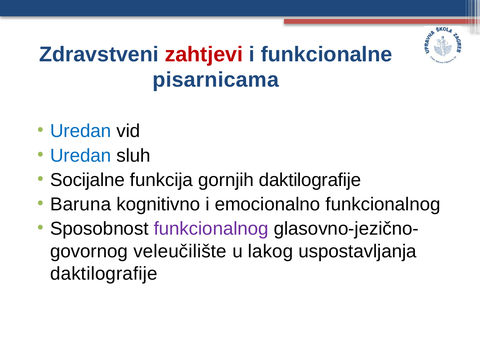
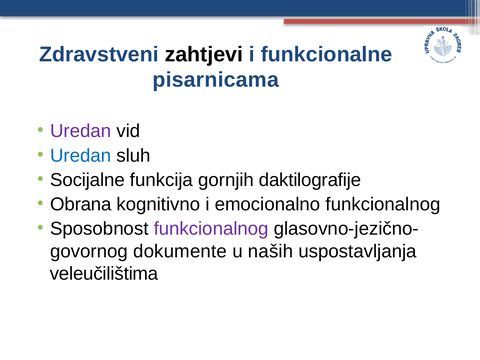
zahtjevi colour: red -> black (204, 54)
Uredan colour: blue -> purple (81, 131)
Baruna: Baruna -> Obrana (81, 204)
veleučilište: veleučilište -> dokumente (180, 251)
lakog: lakog -> naših (271, 251)
daktilografije: daktilografije -> veleučilištima (104, 274)
